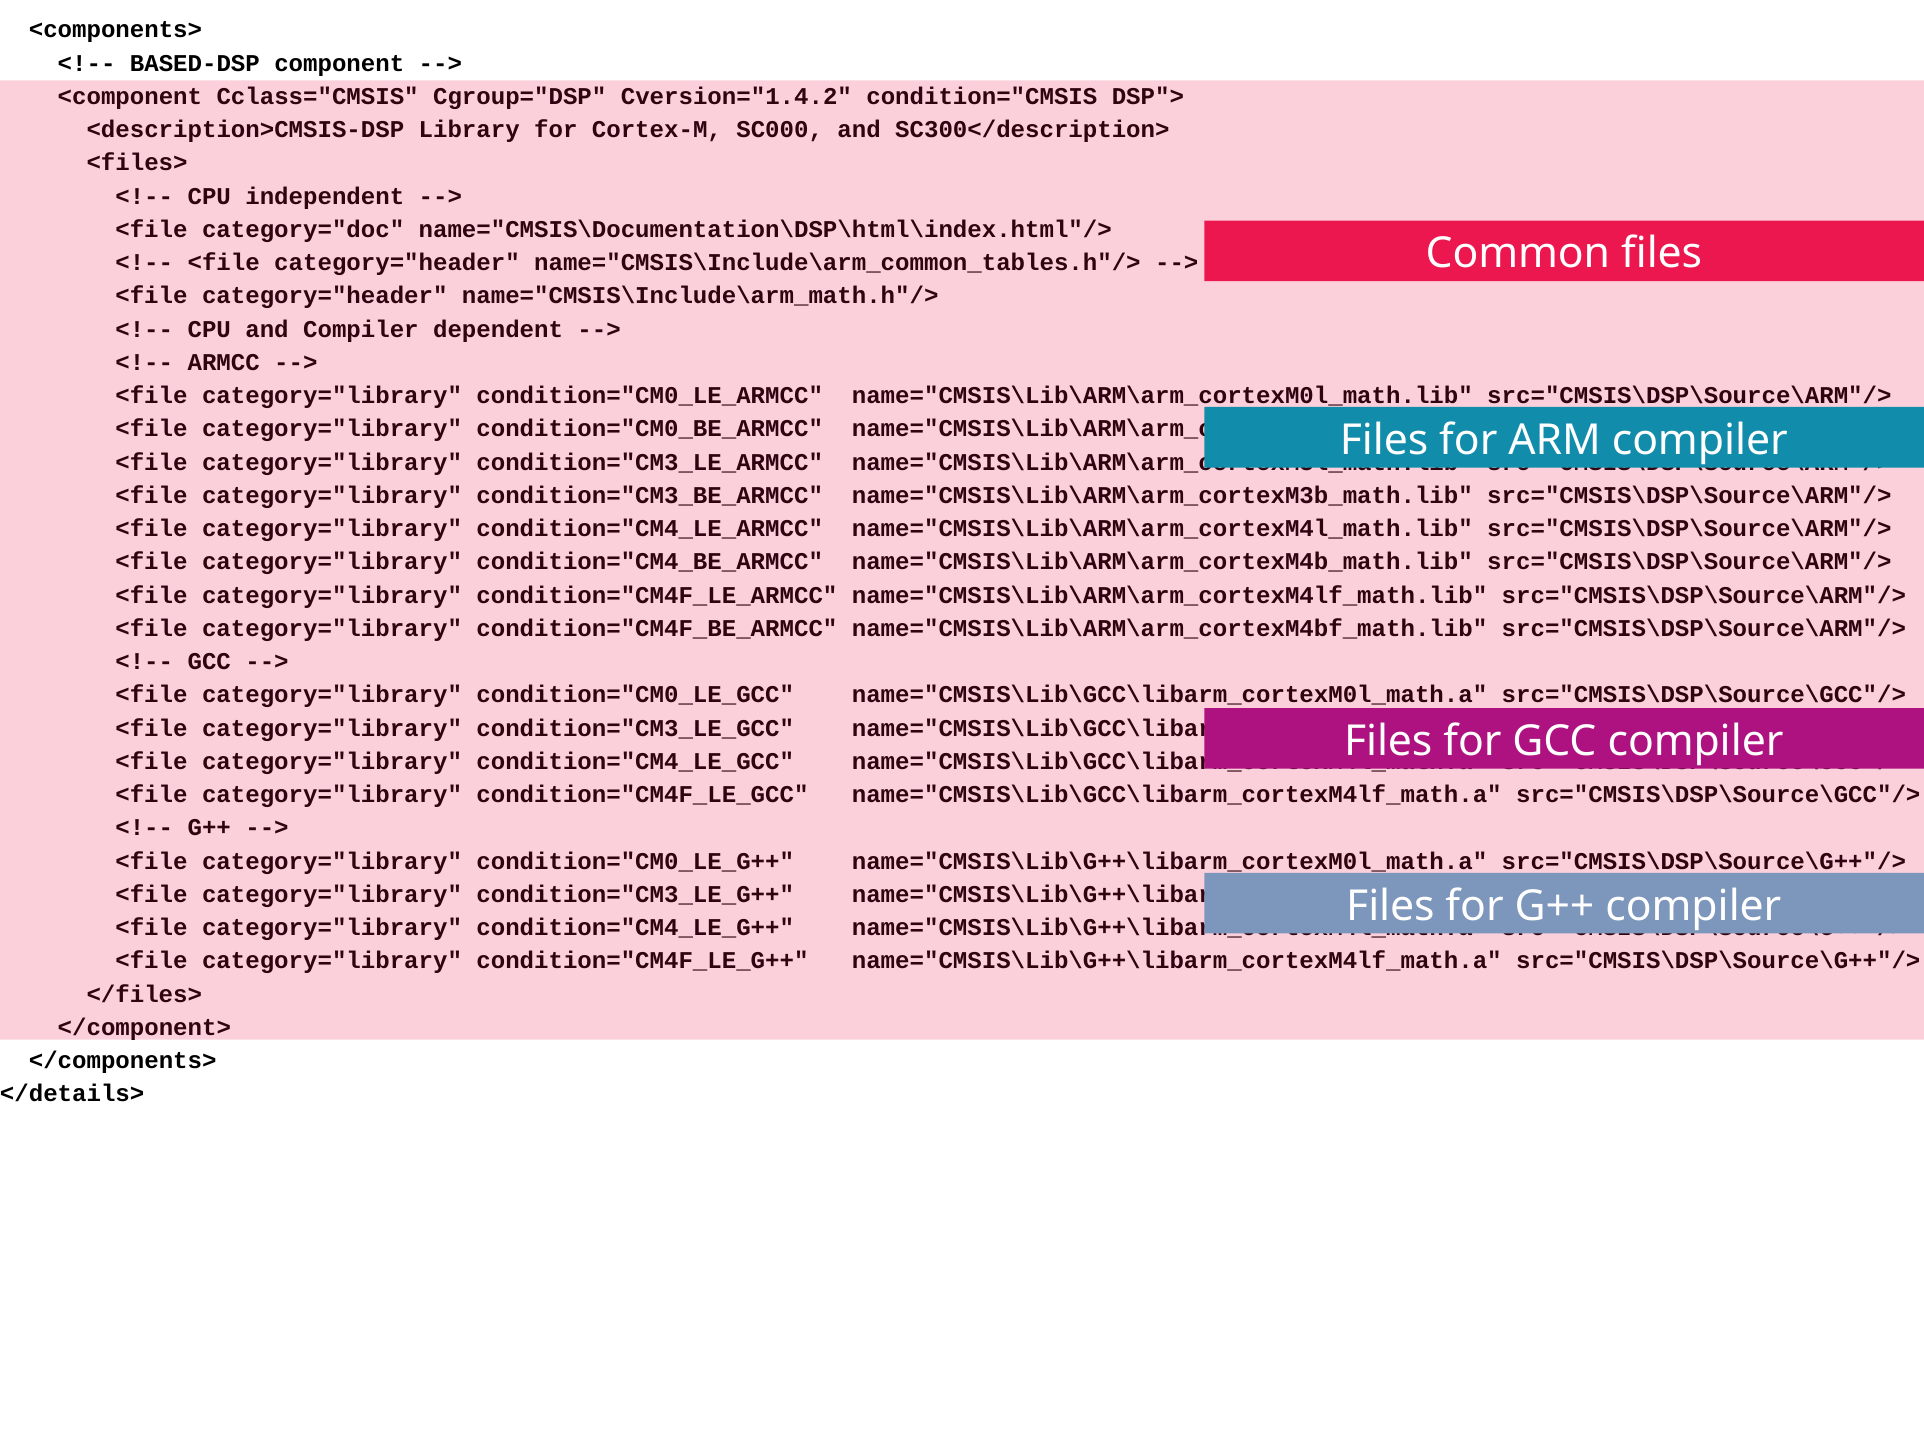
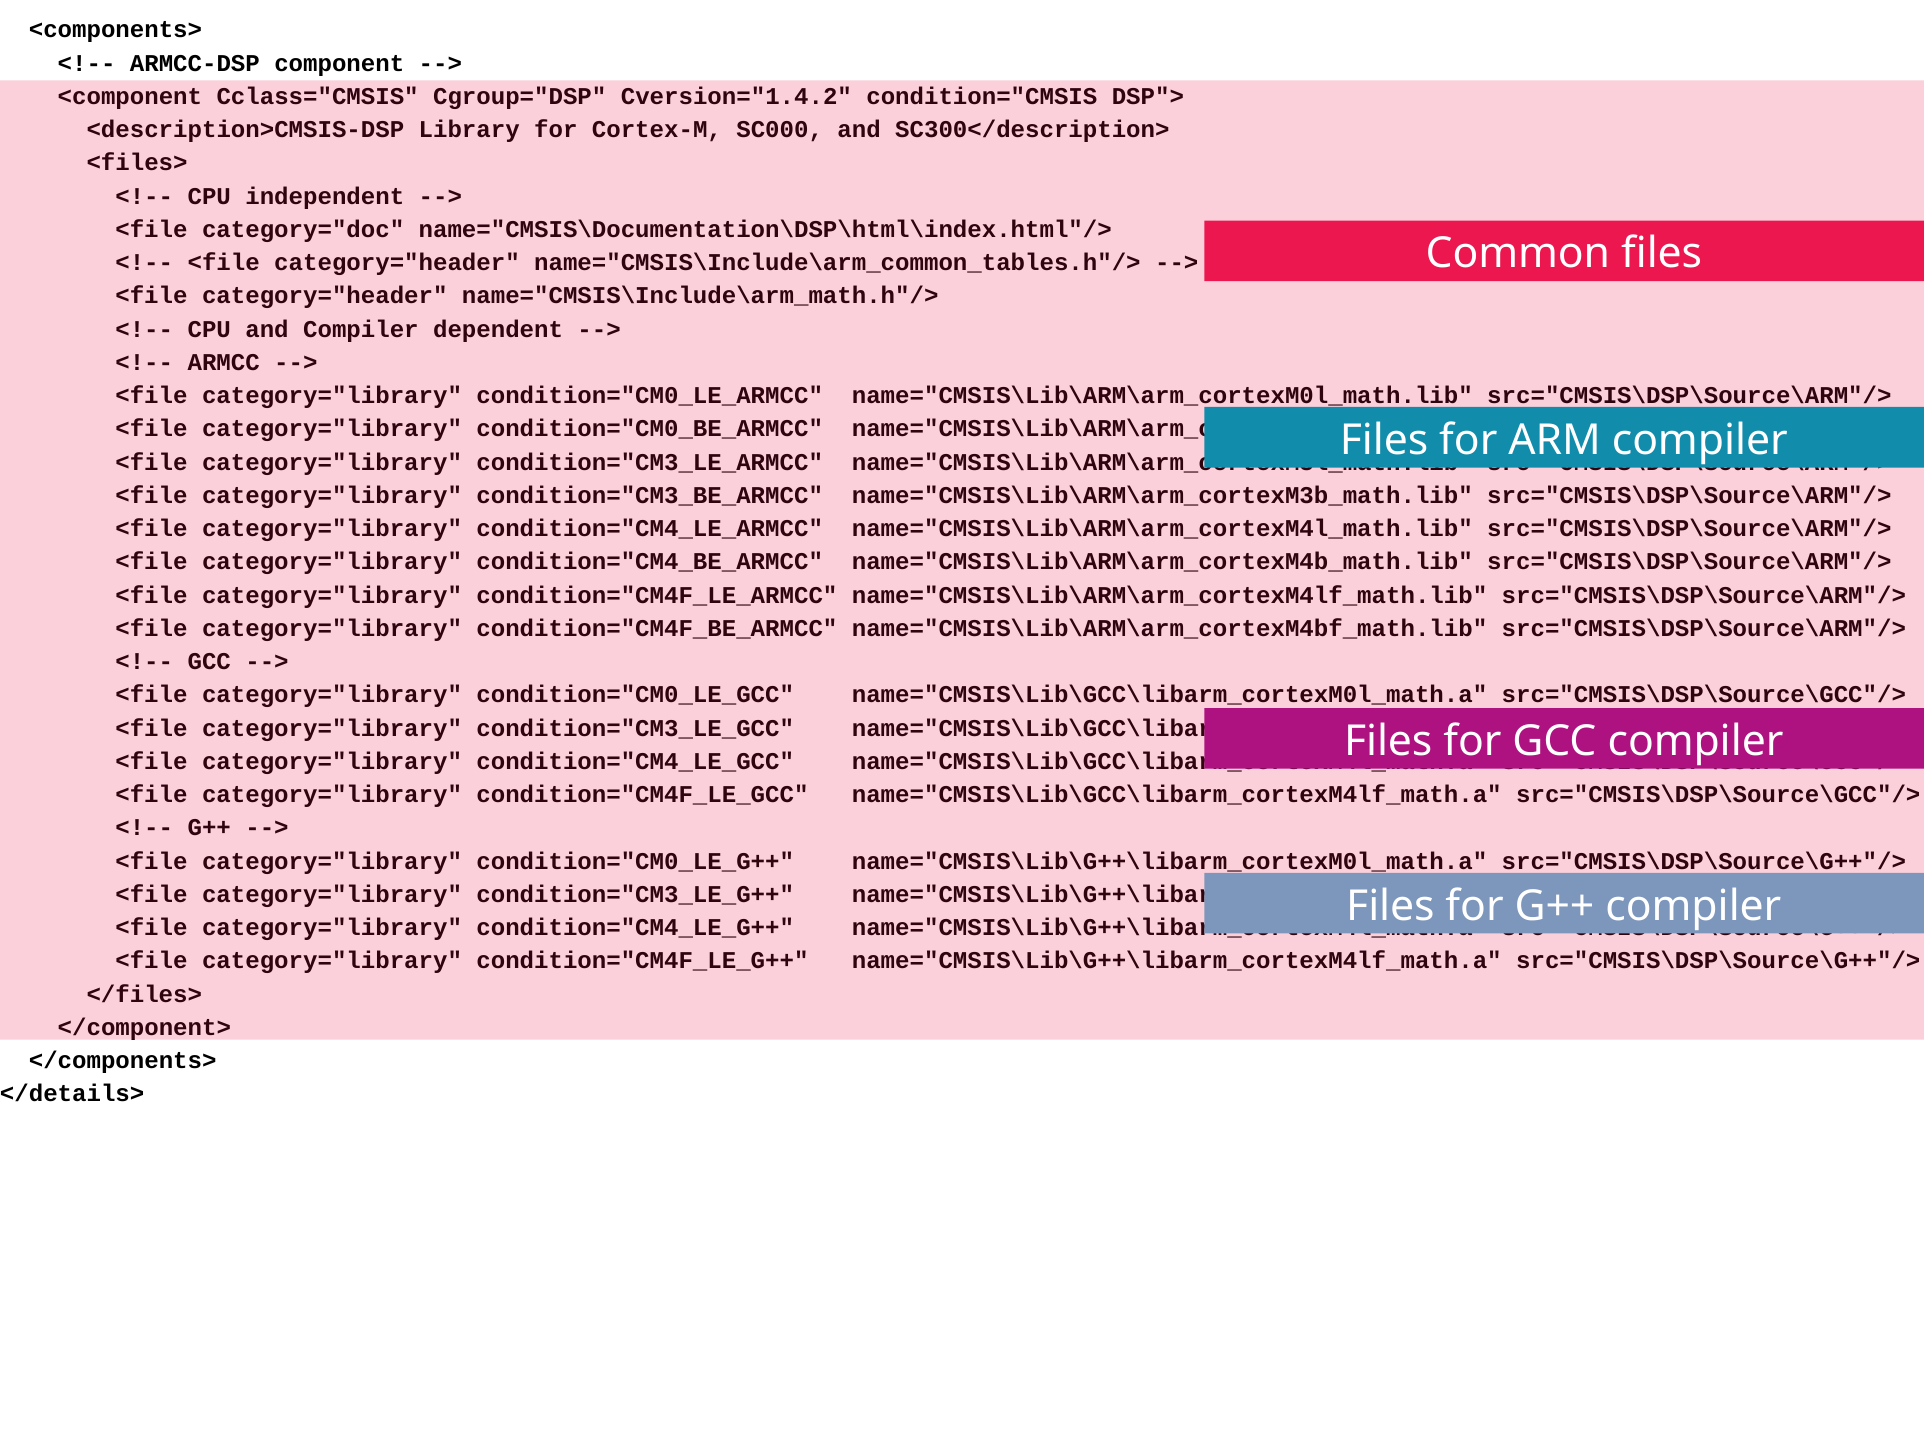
BASED-DSP: BASED-DSP -> ARMCC-DSP (195, 63)
